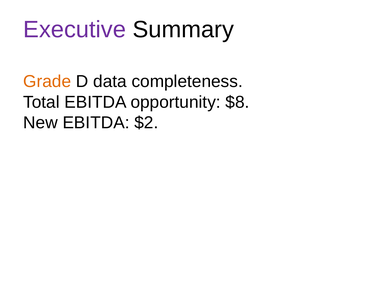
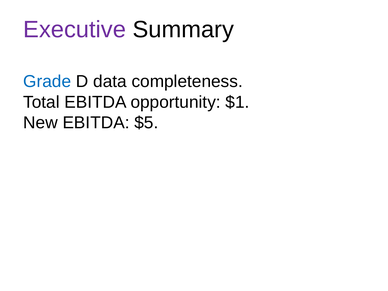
Grade colour: orange -> blue (47, 81)
$8: $8 -> $1 (237, 102)
$2: $2 -> $5 (146, 123)
